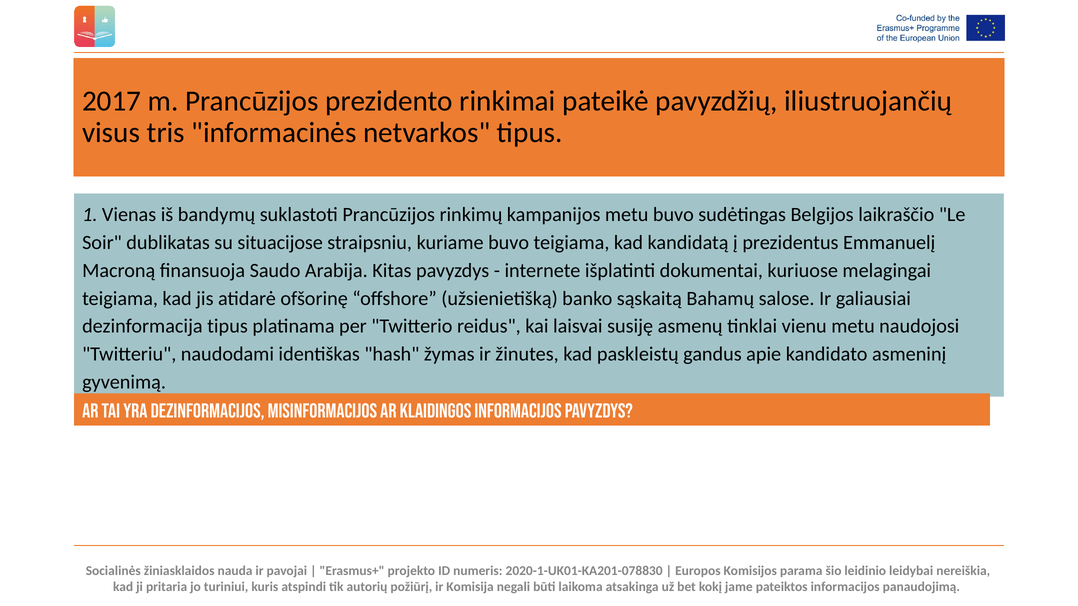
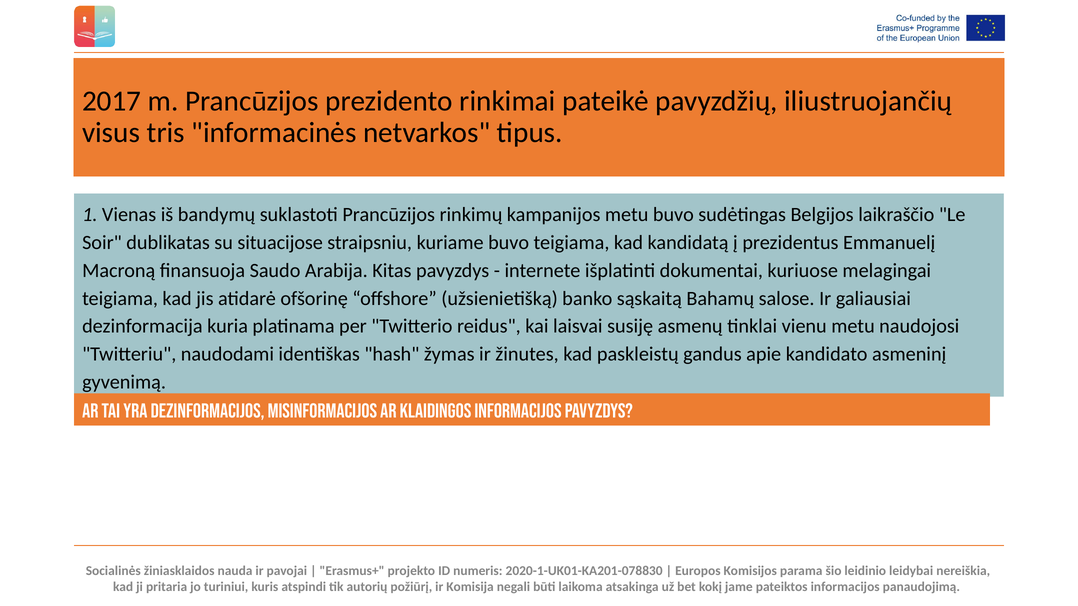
dezinformacija tipus: tipus -> kuria (228, 326)
